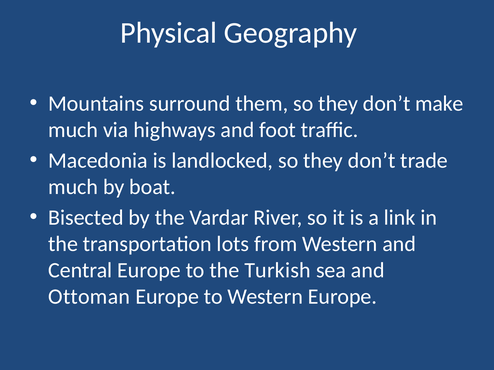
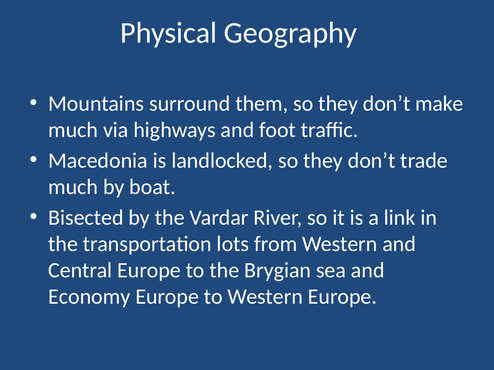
Turkish: Turkish -> Brygian (278, 271)
Ottoman: Ottoman -> Economy (89, 297)
